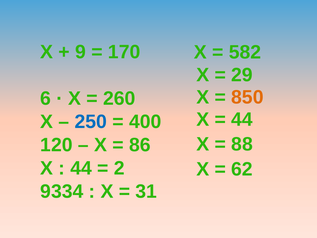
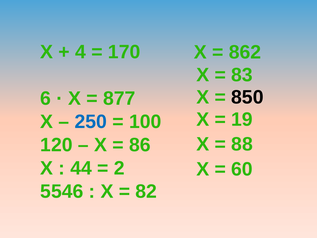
9: 9 -> 4 (81, 52)
582: 582 -> 862 (245, 52)
29: 29 -> 83 (242, 75)
850 colour: orange -> black (247, 97)
260: 260 -> 877 (119, 98)
44: 44 -> 19 (242, 119)
400: 400 -> 100 (145, 122)
62: 62 -> 60 (242, 169)
9334: 9334 -> 5546 (62, 191)
31: 31 -> 82 (146, 191)
